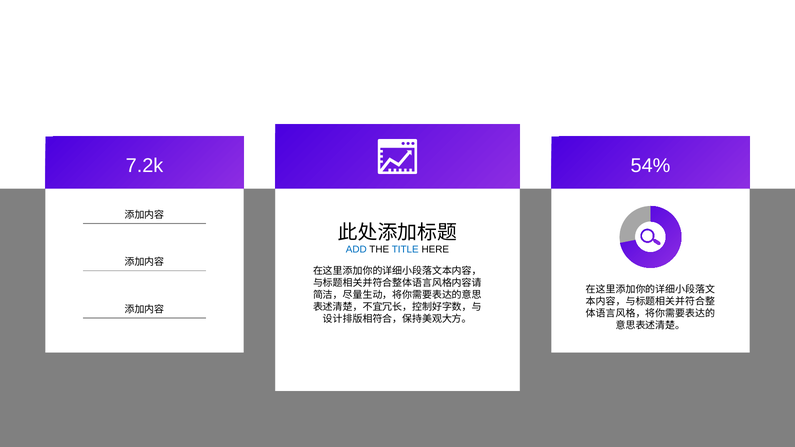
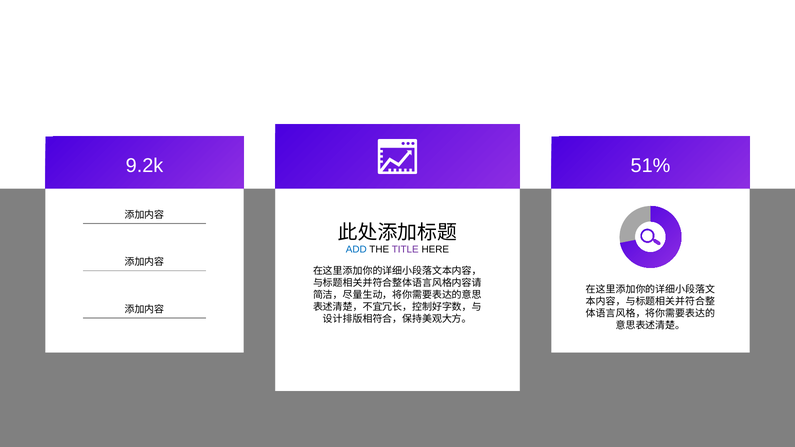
7.2k: 7.2k -> 9.2k (144, 166)
54%: 54% -> 51% (650, 166)
TITLE colour: blue -> purple (405, 250)
